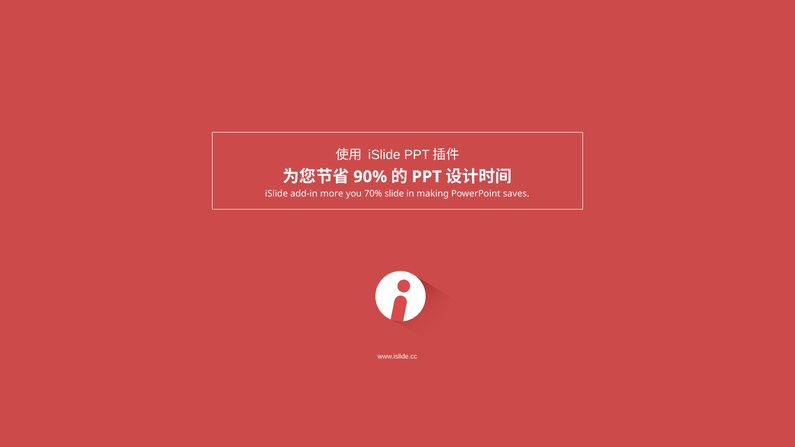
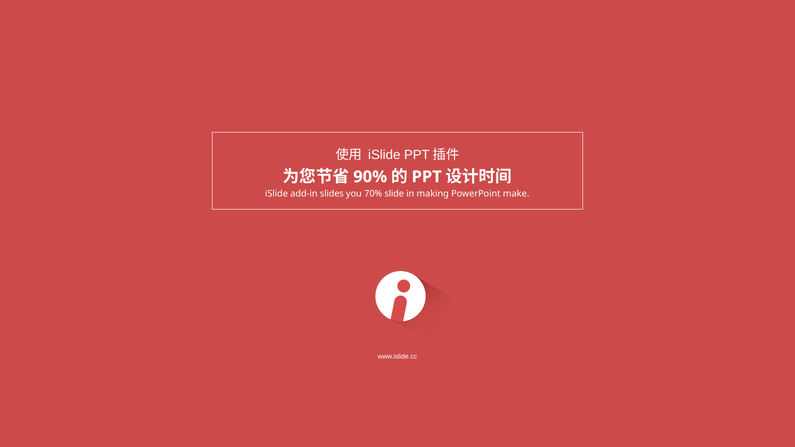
more: more -> slides (332, 194)
saves: saves -> make (516, 194)
